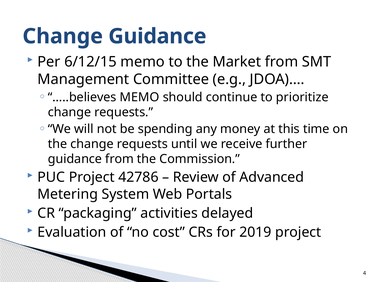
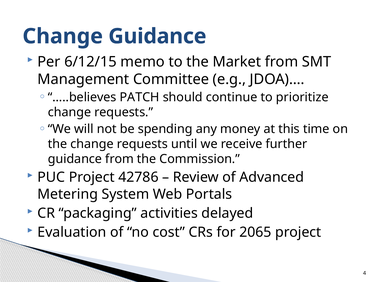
…..believes MEMO: MEMO -> PATCH (140, 97)
2019: 2019 -> 2065 (255, 232)
